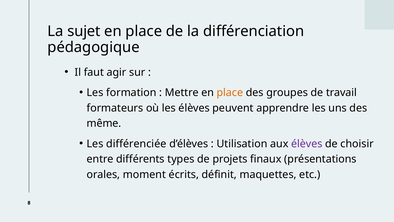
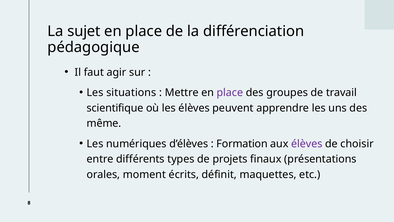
formation: formation -> situations (131, 92)
place colour: orange -> purple (230, 92)
formateurs: formateurs -> scientifique (115, 108)
différenciée: différenciée -> numériques (136, 144)
Utilisation: Utilisation -> Formation (242, 144)
